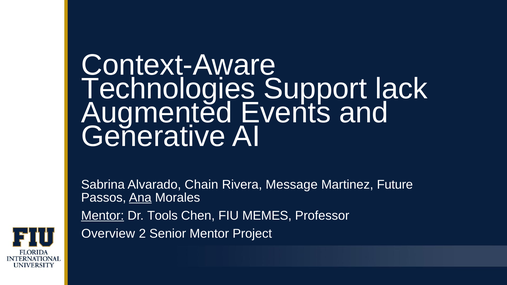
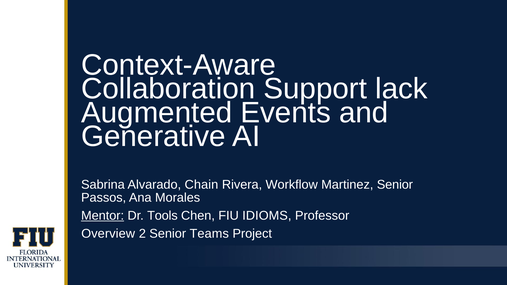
Technologies: Technologies -> Collaboration (168, 89)
Message: Message -> Workflow (292, 185)
Martinez Future: Future -> Senior (395, 185)
Ana underline: present -> none (140, 198)
MEMES: MEMES -> IDIOMS (267, 216)
Senior Mentor: Mentor -> Teams (209, 234)
